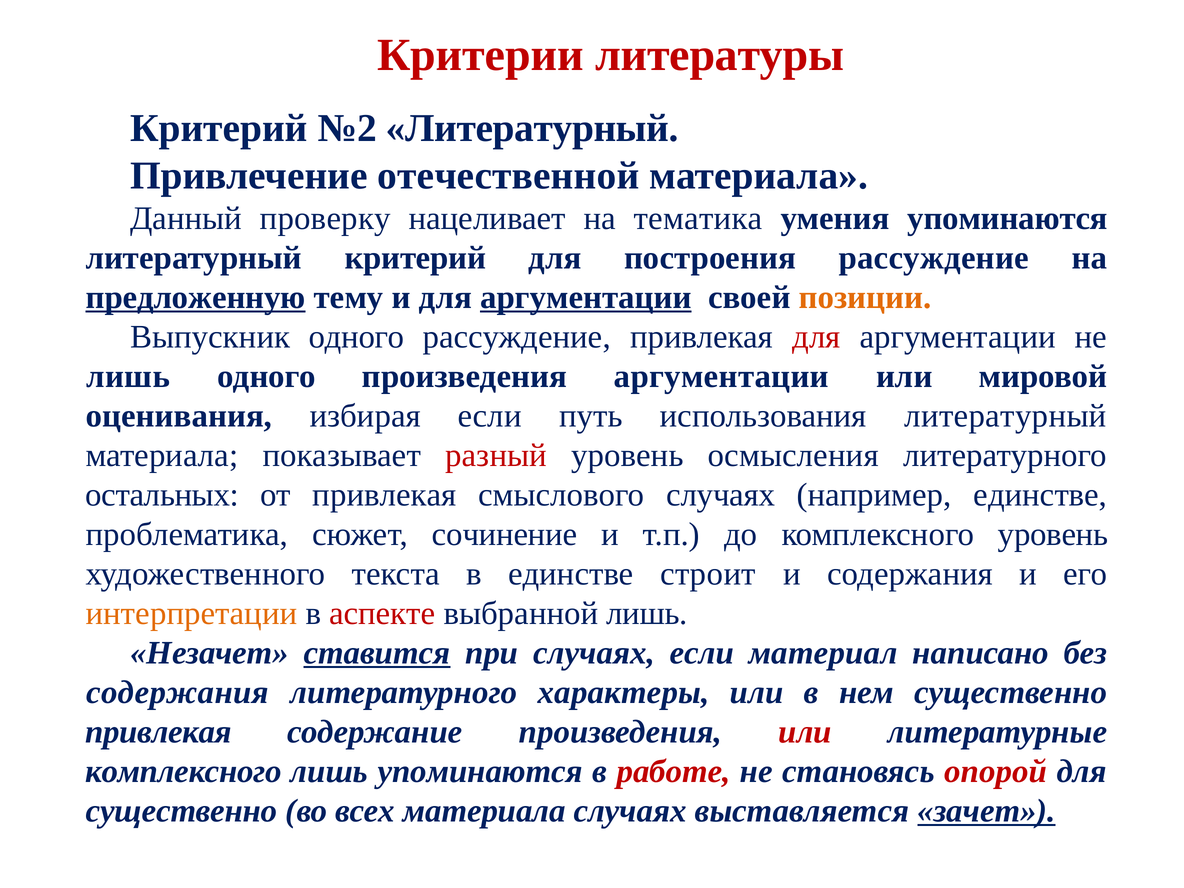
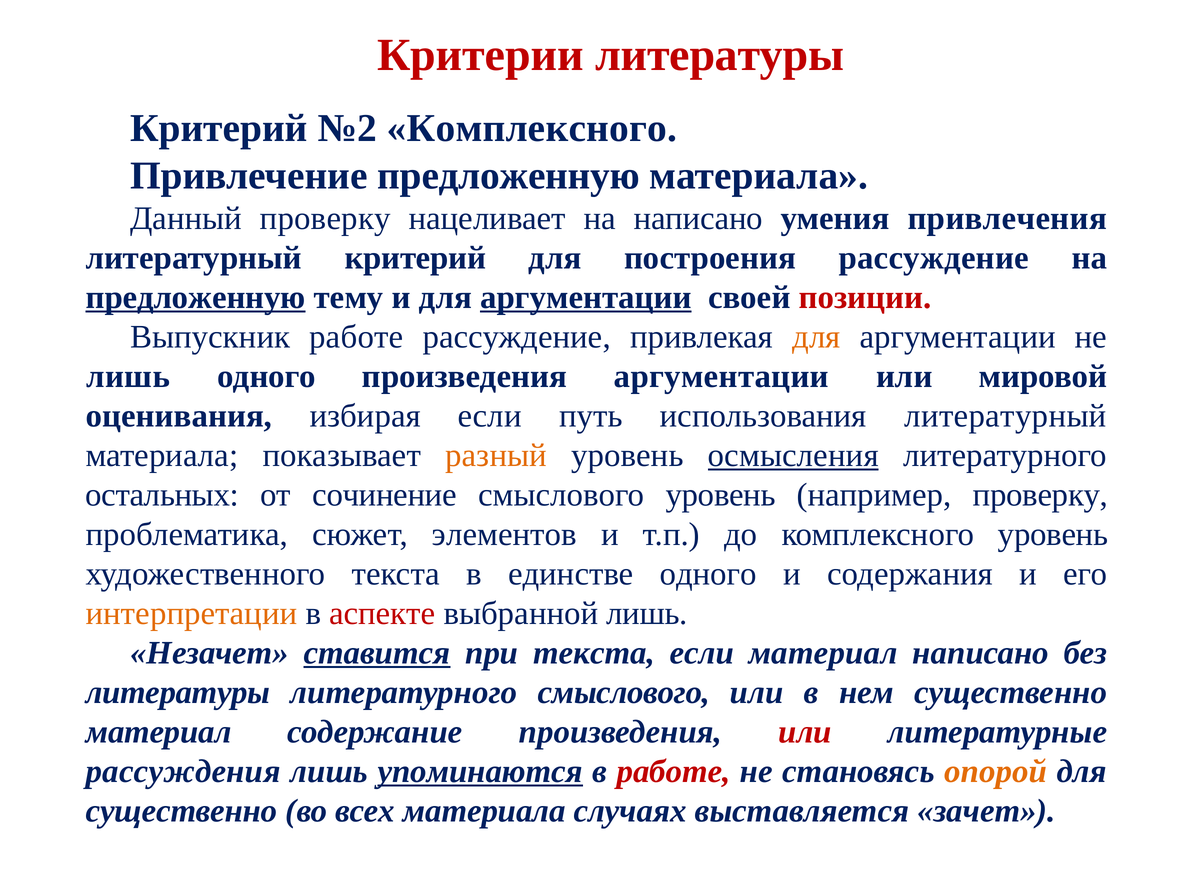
№2 Литературный: Литературный -> Комплексного (532, 128)
Привлечение отечественной: отечественной -> предложенную (509, 176)
на тематика: тематика -> написано (698, 219)
умения упоминаются: упоминаются -> привлечения (1007, 219)
позиции colour: orange -> red (865, 298)
Выпускник одного: одного -> работе (356, 337)
для colour: red -> orange (816, 337)
разный colour: red -> orange (496, 455)
осмысления underline: none -> present (793, 455)
от привлекая: привлекая -> сочинение (385, 495)
смыслового случаях: случаях -> уровень (721, 495)
например единстве: единстве -> проверку (1040, 495)
сочинение: сочинение -> элементов (504, 534)
единстве строит: строит -> одного (708, 574)
при случаях: случаях -> текста (594, 653)
содержания: содержания -> литературы (178, 692)
литературного характеры: характеры -> смыслового (624, 692)
привлекая: привлекая -> материал (159, 732)
комплексного: комплексного -> рассуждения (183, 771)
упоминаются underline: none -> present (480, 771)
опорой colour: red -> orange (996, 771)
зачет underline: present -> none (986, 811)
